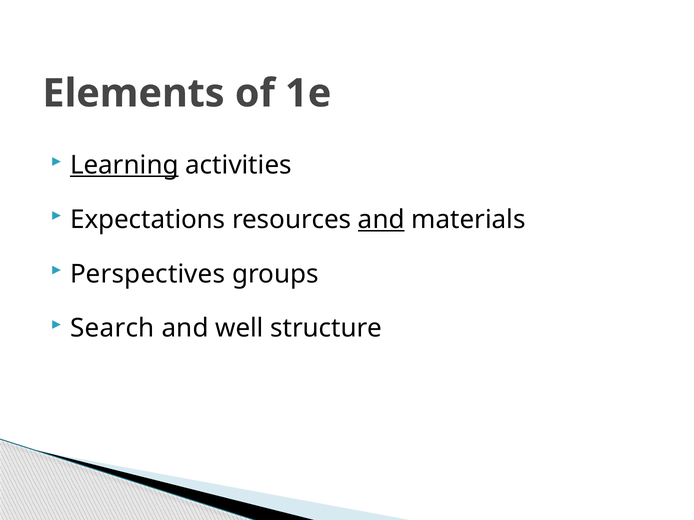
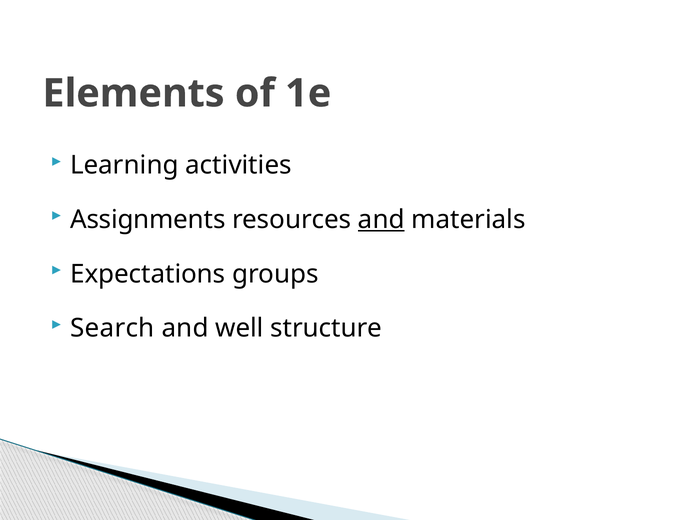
Learning underline: present -> none (124, 165)
Expectations: Expectations -> Assignments (148, 220)
Perspectives: Perspectives -> Expectations (148, 274)
